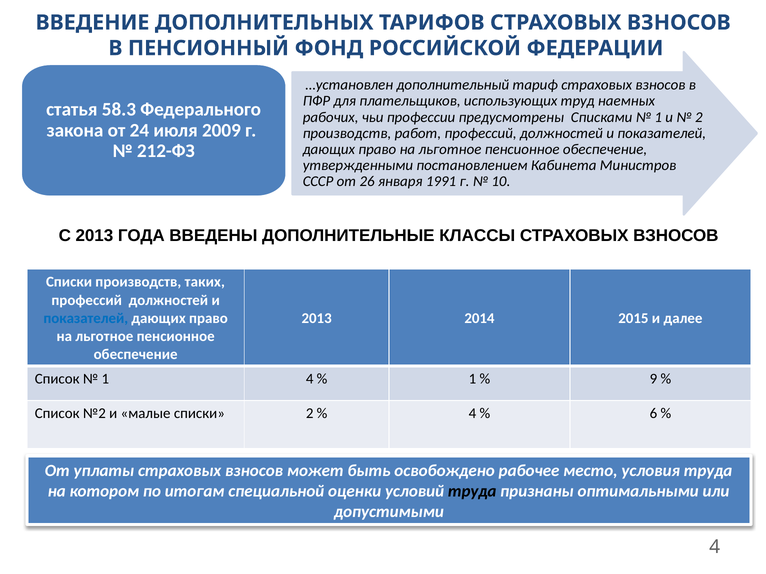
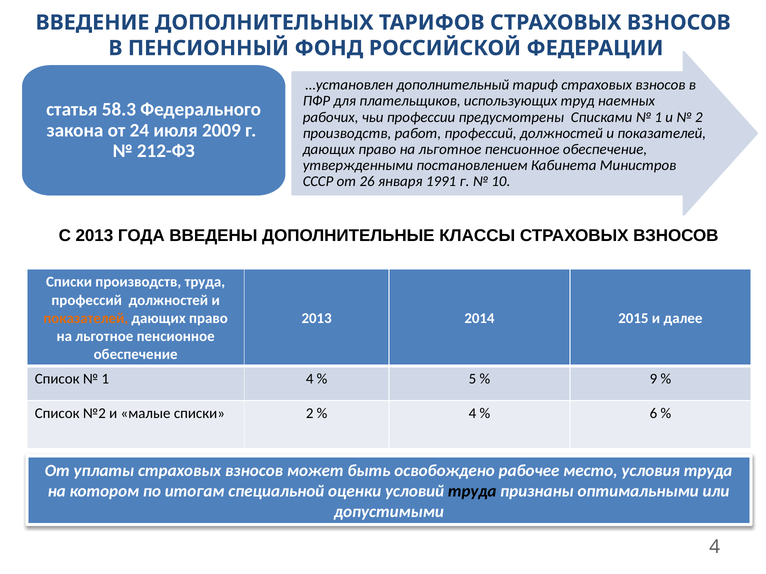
производств таких: таких -> труда (205, 282)
показателей colour: blue -> orange (86, 318)
1: 1 -> 5 (473, 379)
